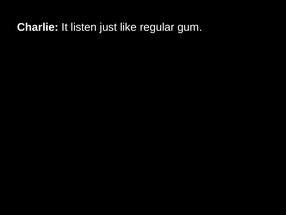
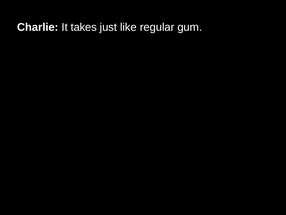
listen: listen -> takes (84, 27)
